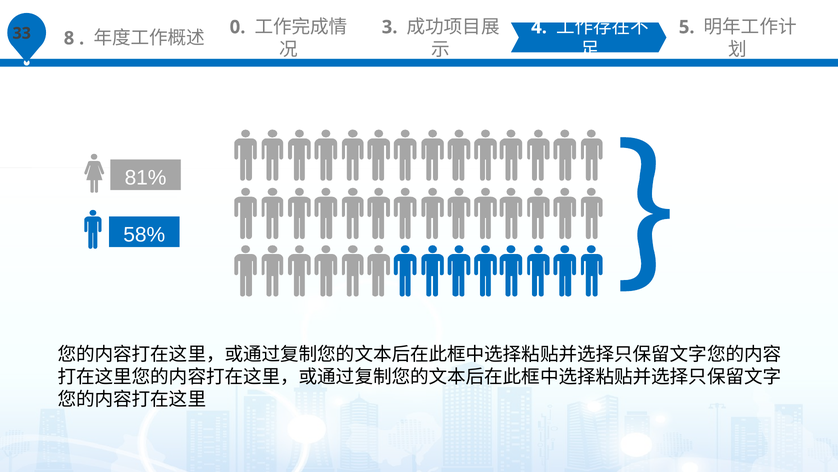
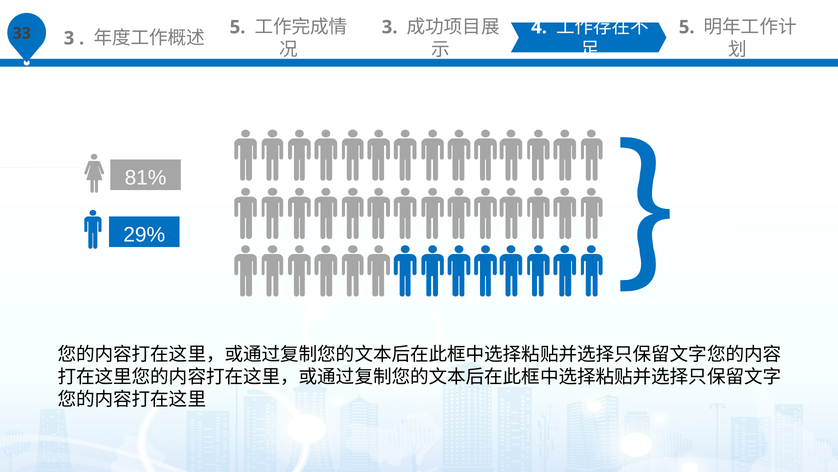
8: 8 -> 3 (69, 38)
0: 0 -> 5 (238, 27)
58%: 58% -> 29% (144, 234)
